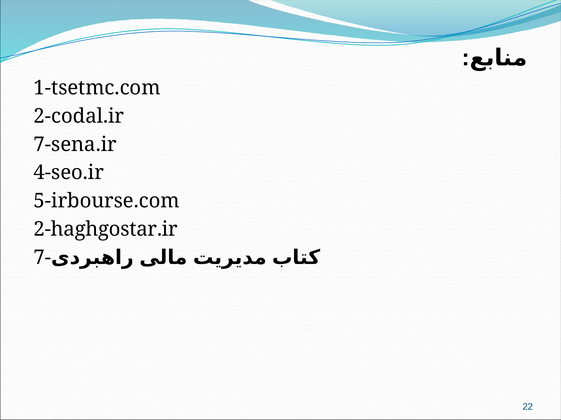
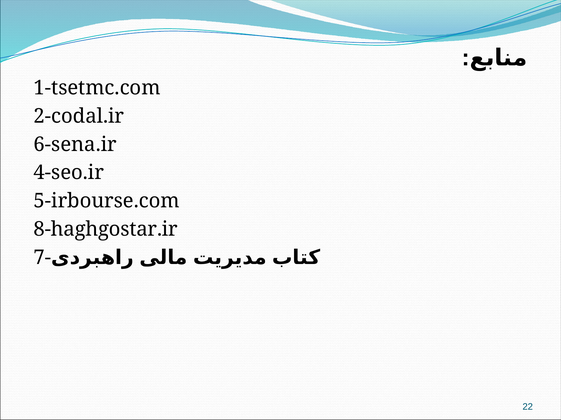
7-sena.ir: 7-sena.ir -> 6-sena.ir (75, 145)
2-haghgostar.ir: 2-haghgostar.ir -> 8-haghgostar.ir (106, 230)
